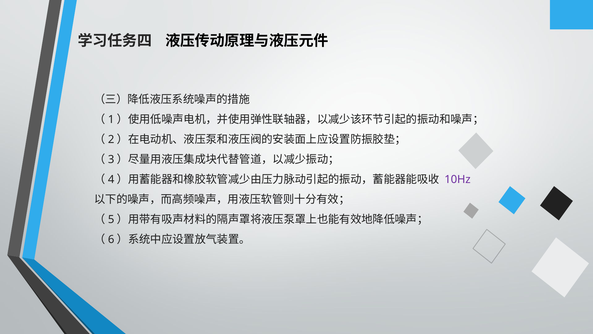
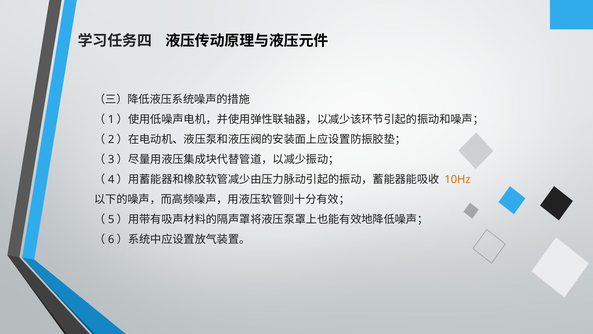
10Hz colour: purple -> orange (458, 179)
